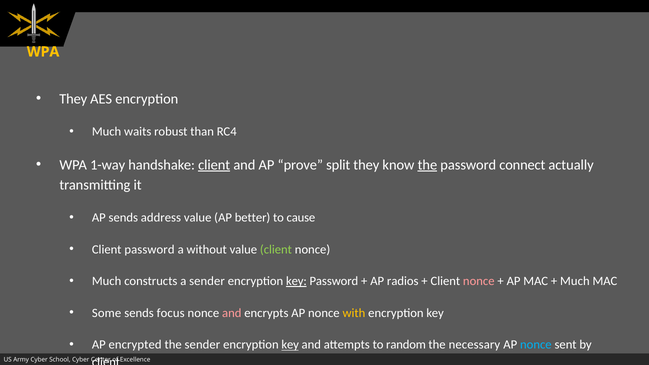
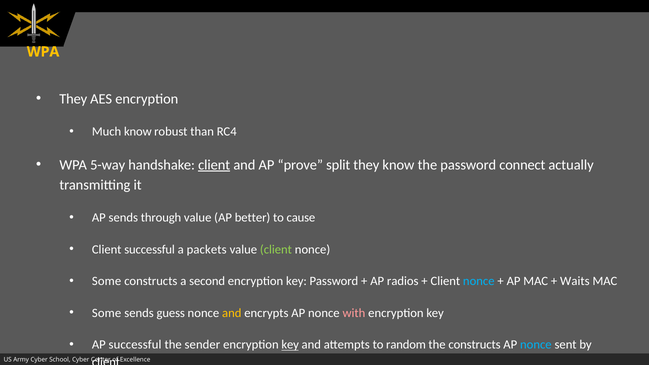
Much waits: waits -> know (138, 132)
1-way: 1-way -> 5-way (108, 165)
the underline: present -> none (427, 165)
address: address -> through (161, 218)
Client password: password -> successful (150, 249)
without: without -> packets (207, 249)
Much: Much -> Some (107, 281)
a sender: sender -> second (207, 281)
key underline: present -> none (296, 281)
nonce colour: pink -> light blue (479, 281)
Much: Much -> Waits (575, 281)
focus: focus -> guess (171, 313)
and colour: pink -> yellow (232, 313)
with colour: yellow -> pink (354, 313)
AP encrypted: encrypted -> successful (135, 345)
the necessary: necessary -> constructs (475, 345)
